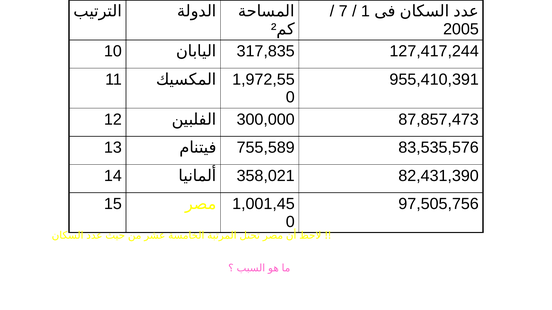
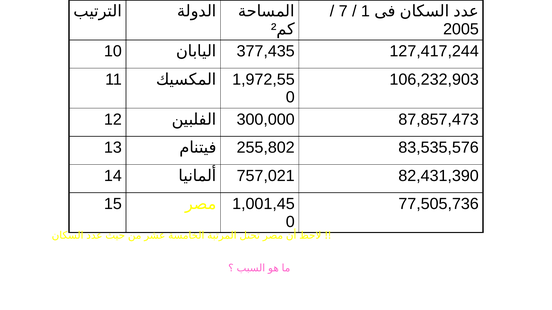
317,835: 317,835 -> 377,435 (266, 51)
955,410,391: 955,410,391 -> 106,232,903 (434, 80)
755,589: 755,589 -> 255,802 (266, 148)
358,021: 358,021 -> 757,021 (266, 176)
97,505,756: 97,505,756 -> 77,505,736 (439, 204)
